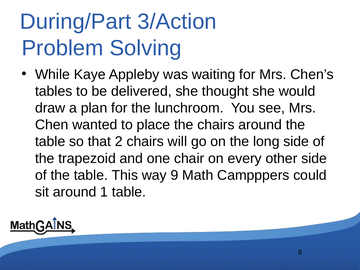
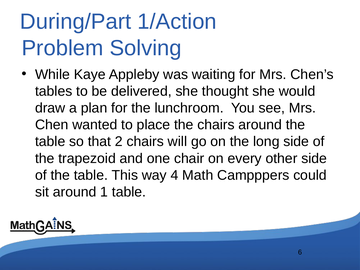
3/Action: 3/Action -> 1/Action (177, 22)
9: 9 -> 4 (175, 175)
